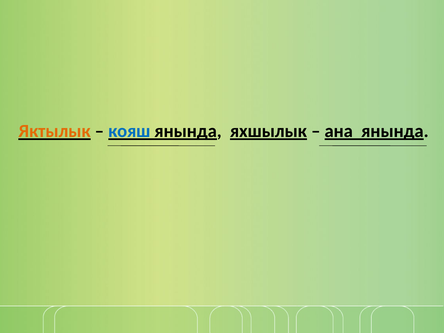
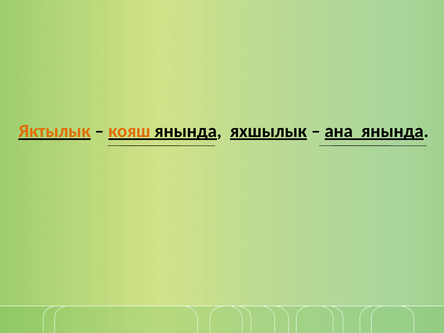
кояш colour: blue -> orange (129, 131)
